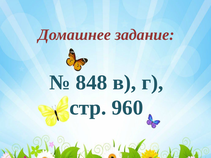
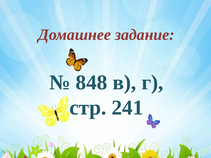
960: 960 -> 241 (127, 108)
